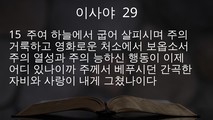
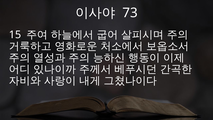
29: 29 -> 73 (130, 13)
